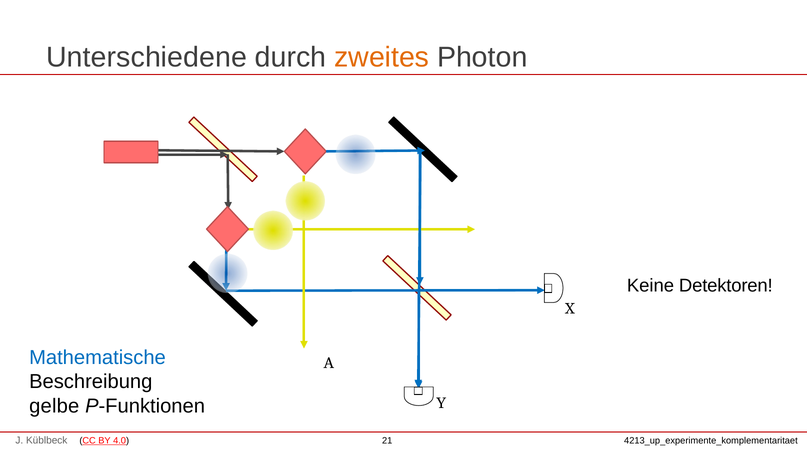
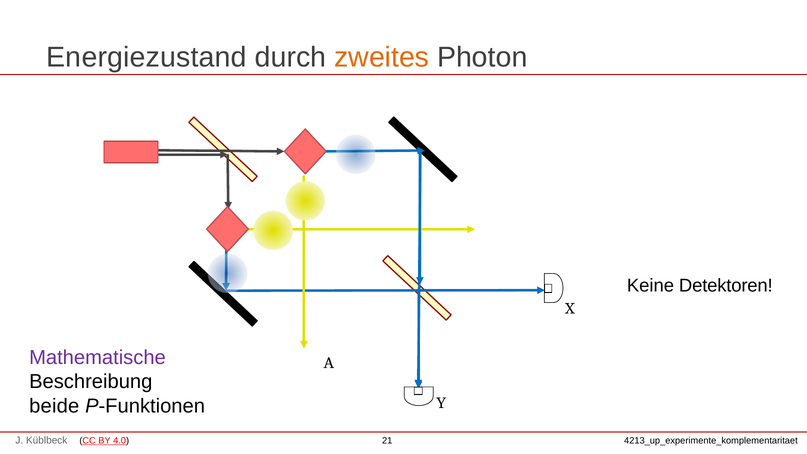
Unterschiedene: Unterschiedene -> Energiezustand (147, 57)
Mathematische colour: blue -> purple (97, 357)
gelbe: gelbe -> beide (54, 406)
